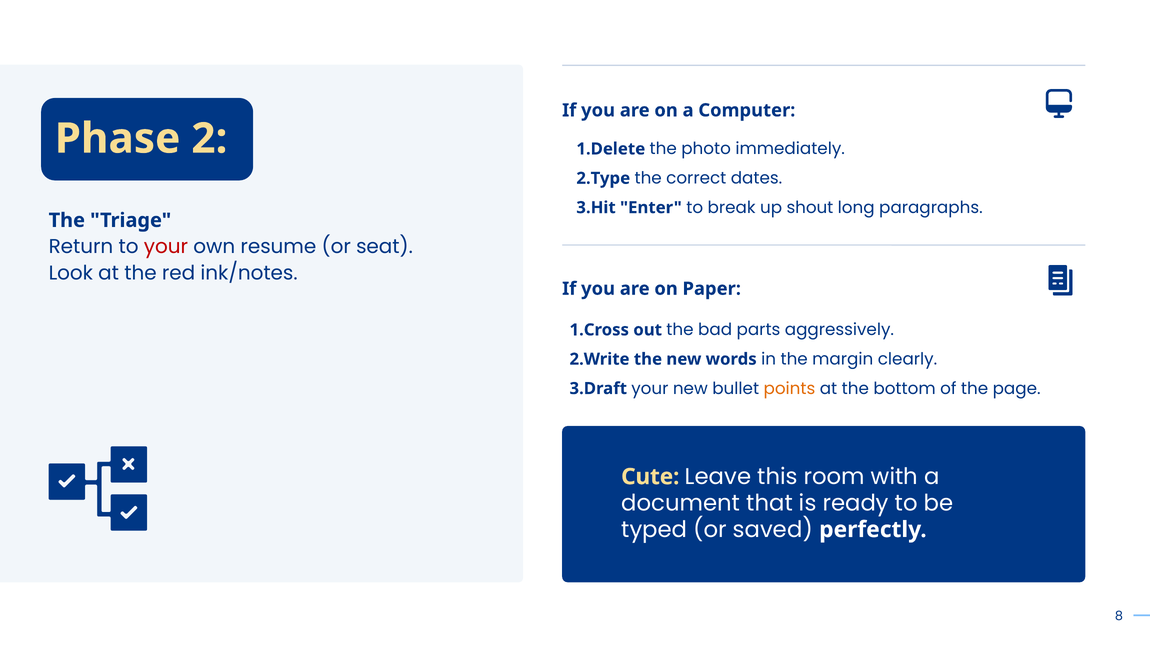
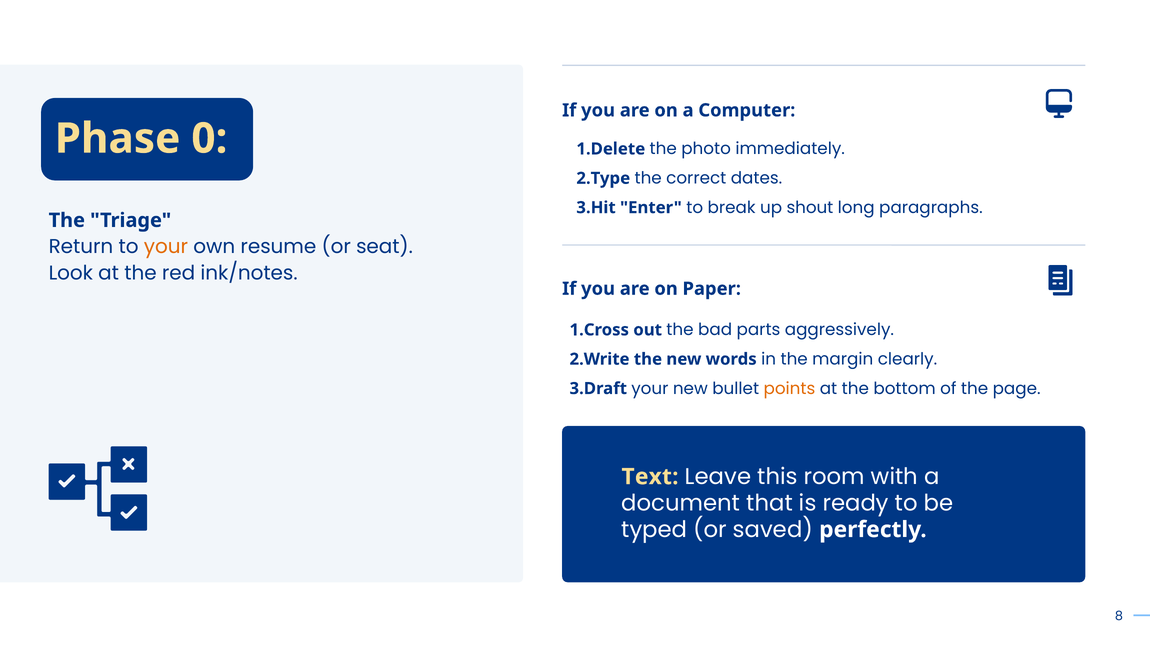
2: 2 -> 0 (209, 139)
your colour: red -> orange (166, 247)
Cute: Cute -> Text (650, 477)
